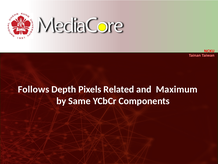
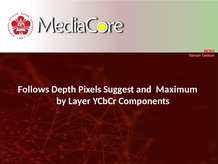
Related: Related -> Suggest (119, 89)
Same: Same -> Layer (79, 101)
